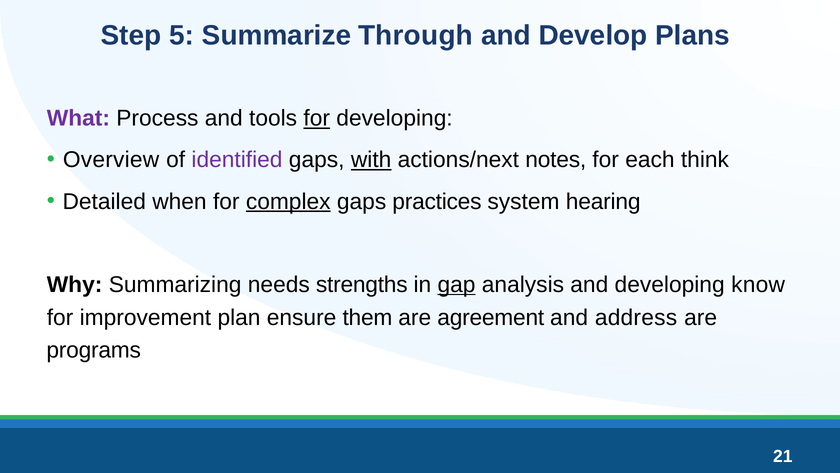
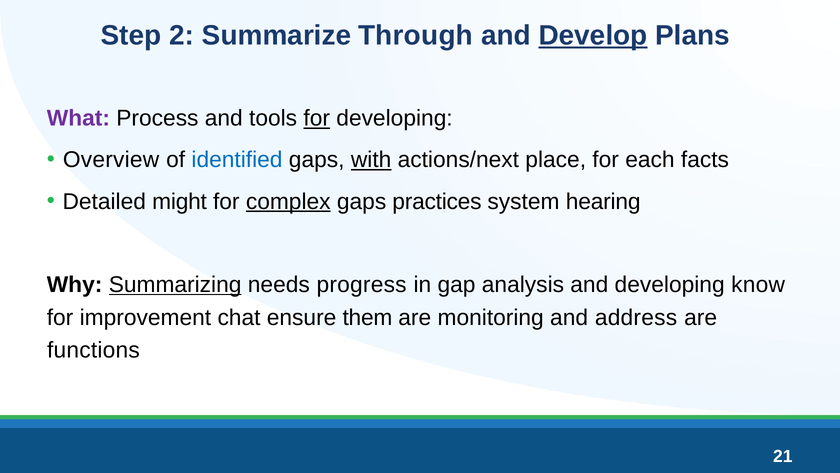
5: 5 -> 2 (182, 35)
Develop underline: none -> present (593, 35)
identified colour: purple -> blue (237, 160)
notes: notes -> place (556, 160)
think: think -> facts (705, 160)
when: when -> might (180, 201)
Summarizing underline: none -> present (175, 284)
strengths: strengths -> progress (362, 284)
gap underline: present -> none (457, 284)
plan: plan -> chat (239, 317)
agreement: agreement -> monitoring (491, 317)
programs: programs -> functions (93, 350)
